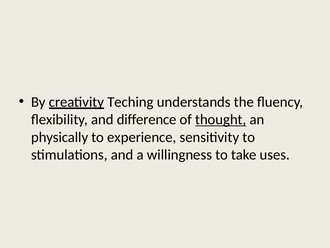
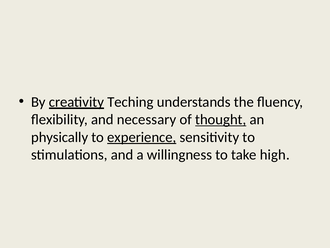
difference: difference -> necessary (146, 119)
experience underline: none -> present (142, 137)
uses: uses -> high (275, 155)
